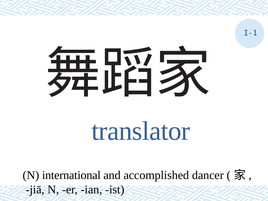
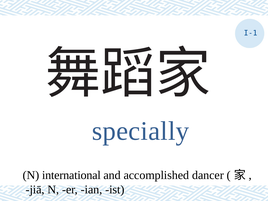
translator: translator -> specially (141, 131)
